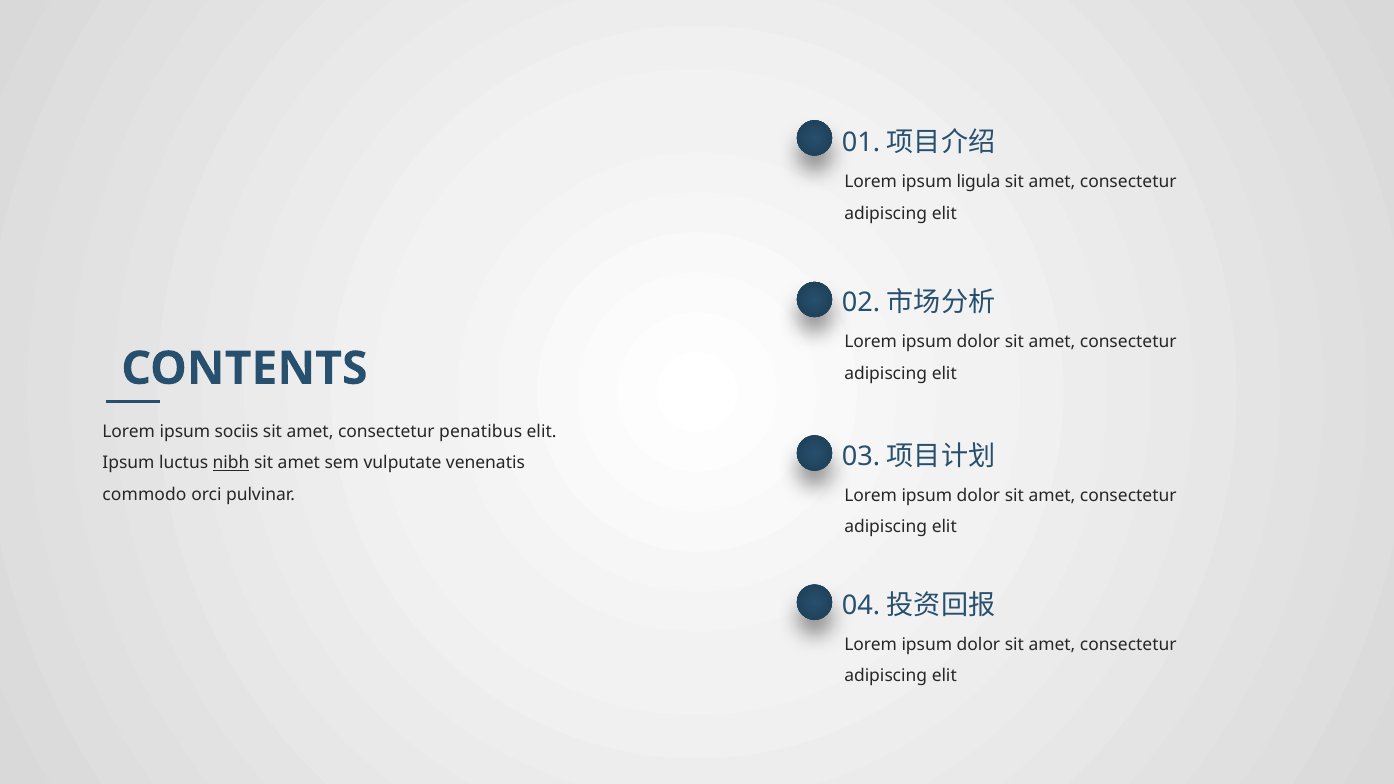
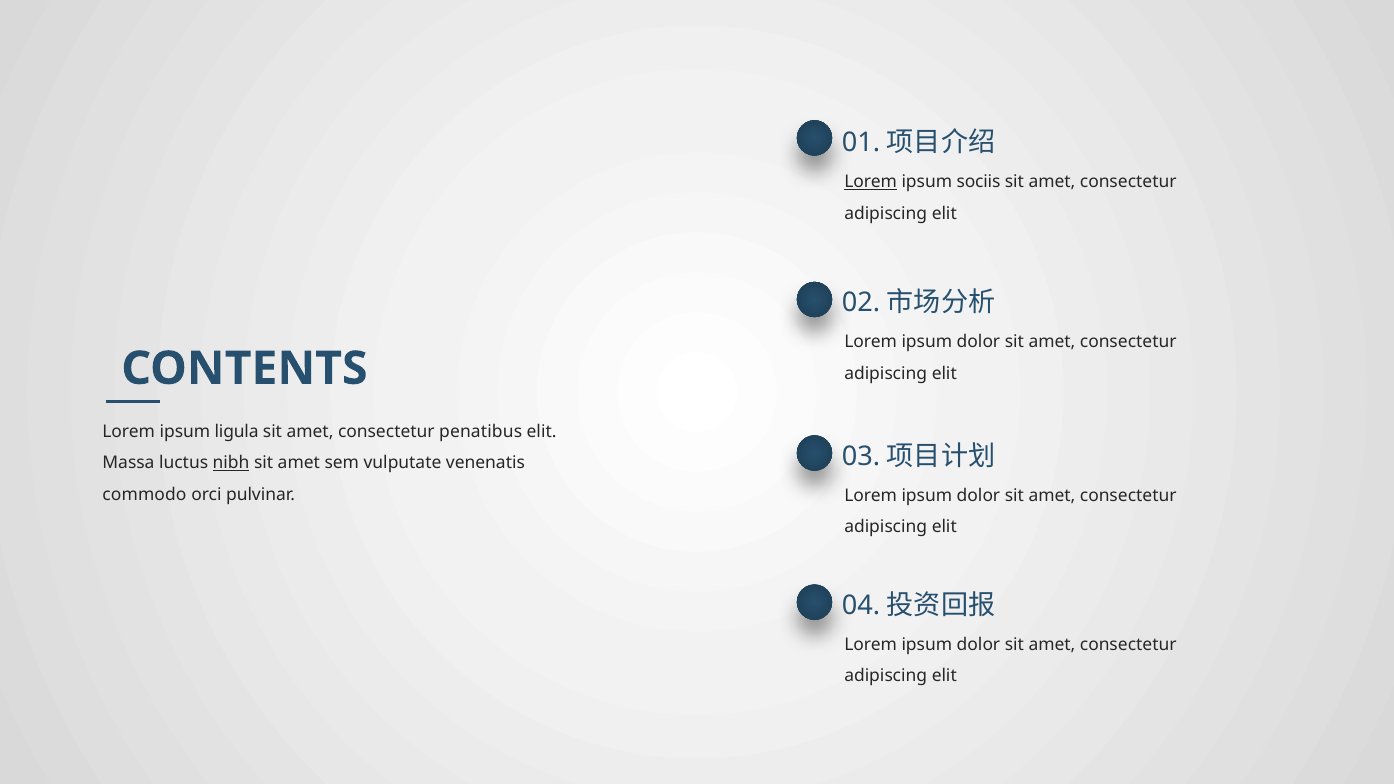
Lorem underline: none -> present (871, 182)
ligula: ligula -> sociis (979, 182)
sociis: sociis -> ligula (237, 432)
Ipsum: Ipsum -> Massa (128, 463)
